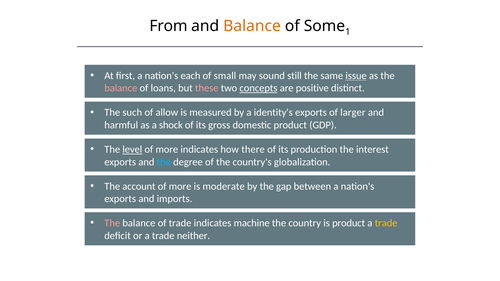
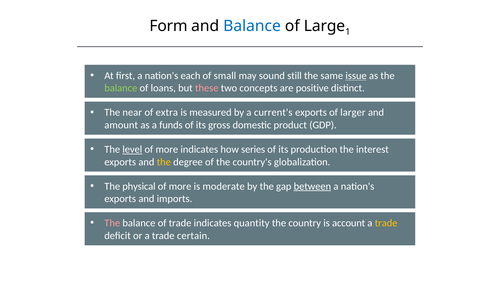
From: From -> Form (168, 26)
Balance colour: orange -> blue (252, 26)
Some: Some -> Large (324, 26)
balance colour: pink -> light green (121, 88)
concepts underline: present -> none (258, 88)
such: such -> near (132, 113)
allow: allow -> extra (167, 113)
identity's: identity's -> current's (273, 113)
harmful: harmful -> amount (121, 125)
shock: shock -> funds (171, 125)
there: there -> series (253, 150)
the colour: light blue -> yellow (164, 162)
account: account -> physical (139, 186)
between underline: none -> present (312, 186)
machine: machine -> quantity (252, 223)
is product: product -> account (349, 223)
neither: neither -> certain (193, 236)
